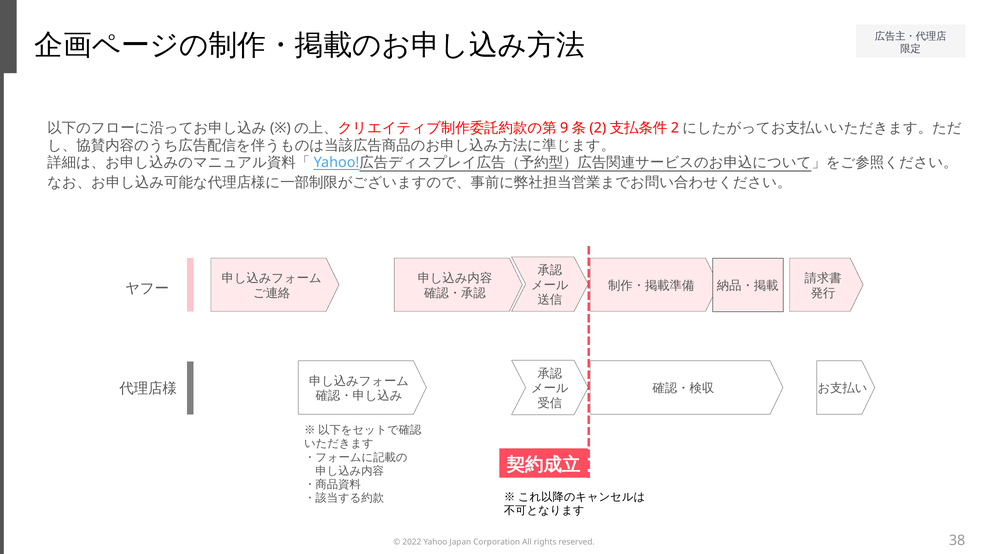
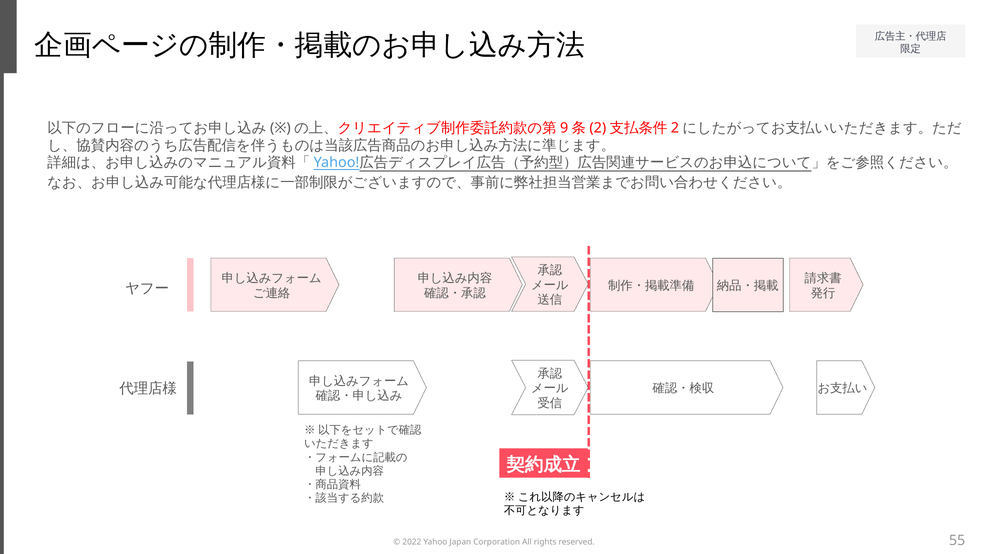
38: 38 -> 55 (957, 541)
